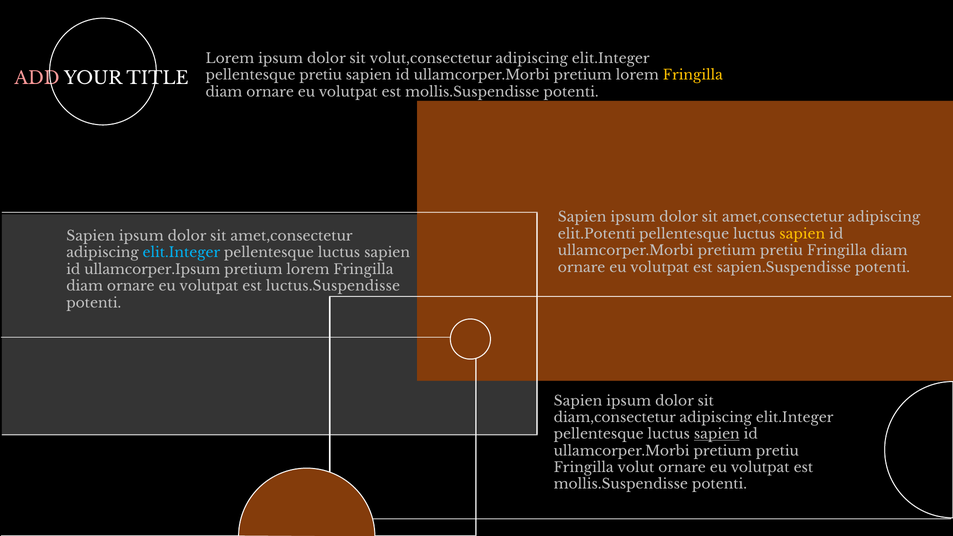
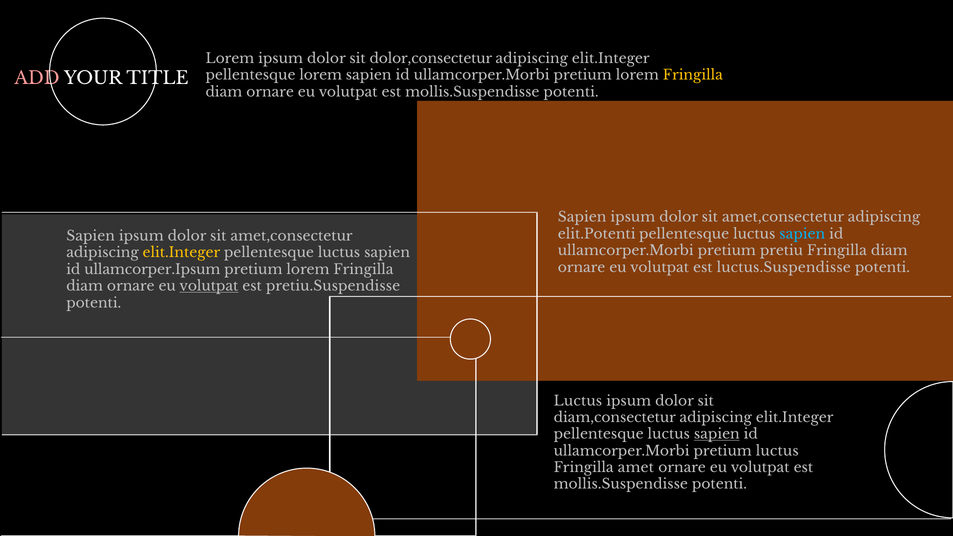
volut,consectetur: volut,consectetur -> dolor,consectetur (431, 59)
pellentesque pretiu: pretiu -> lorem (321, 75)
sapien colour: yellow -> light blue (802, 234)
elit.Integer colour: light blue -> yellow (181, 253)
sapien.Suspendisse: sapien.Suspendisse -> luctus.Suspendisse (784, 267)
volutpat underline: none -> present (209, 286)
luctus.Suspendisse: luctus.Suspendisse -> pretiu.Suspendisse (333, 286)
Sapien: Sapien -> Luctus (578, 401)
pretiu: pretiu -> luctus (777, 451)
volut: volut -> amet (636, 468)
